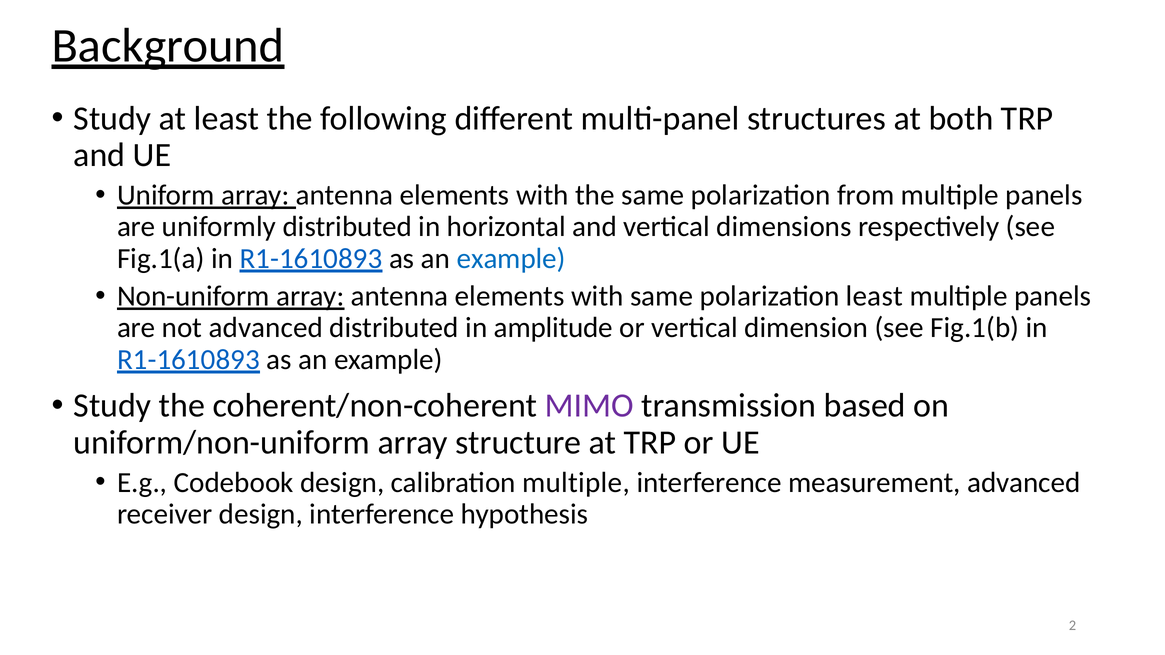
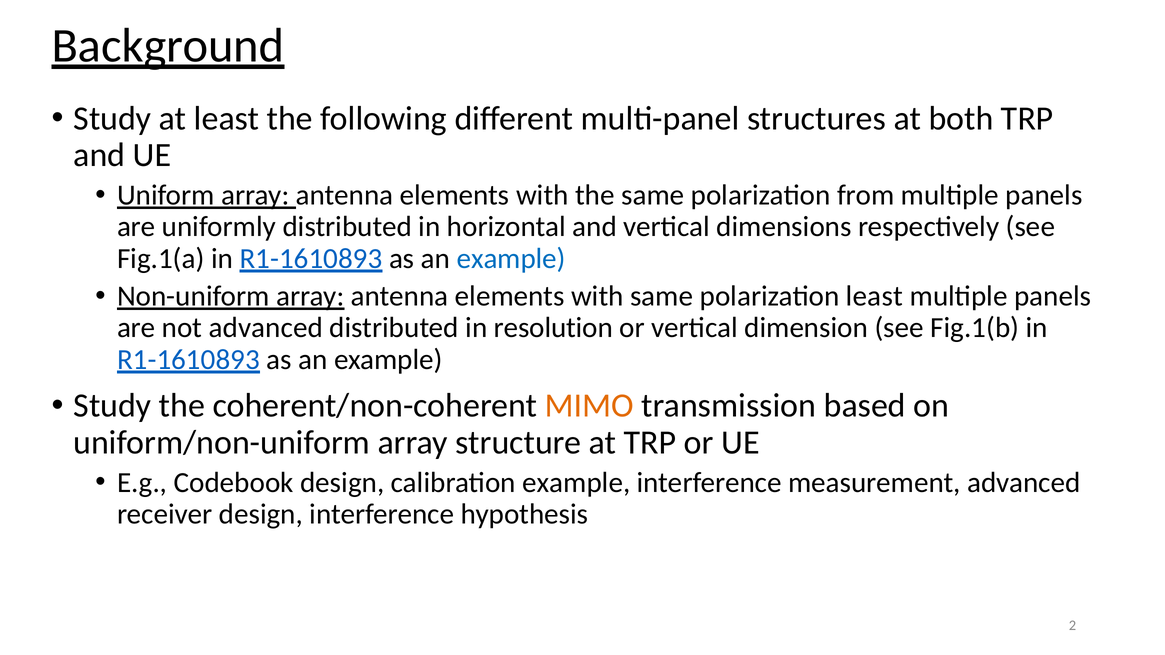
amplitude: amplitude -> resolution (553, 328)
MIMO colour: purple -> orange (589, 406)
calibration multiple: multiple -> example (576, 483)
